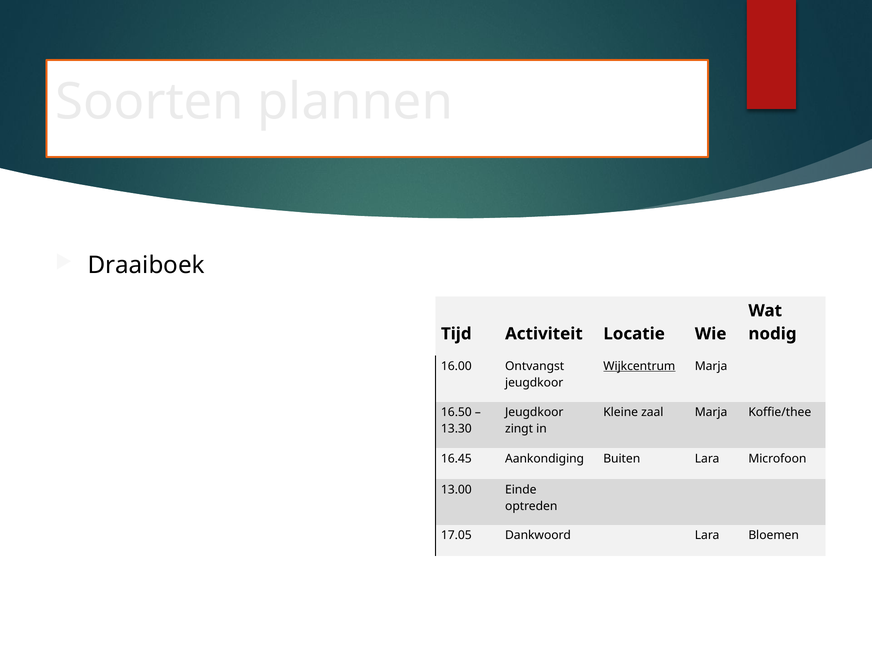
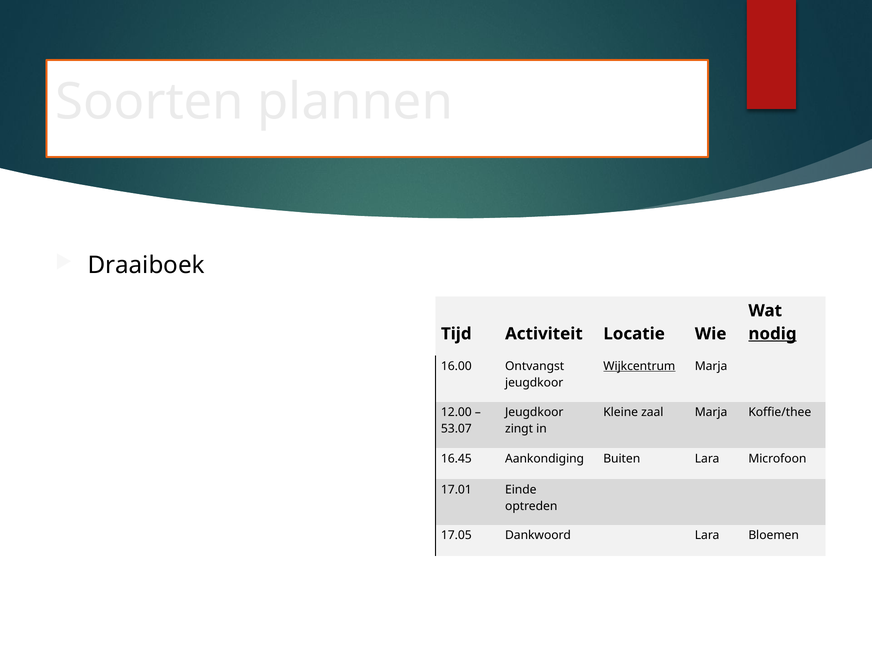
nodig underline: none -> present (772, 334)
16.50: 16.50 -> 12.00 (456, 412)
13.30: 13.30 -> 53.07 (456, 429)
13.00: 13.00 -> 17.01 (456, 490)
